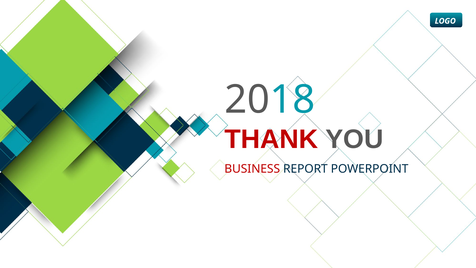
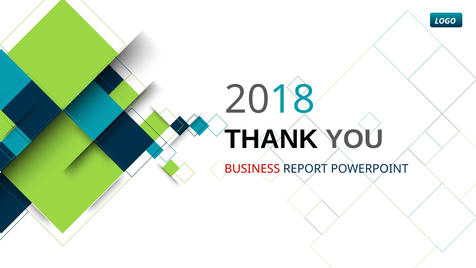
THANK colour: red -> black (271, 139)
